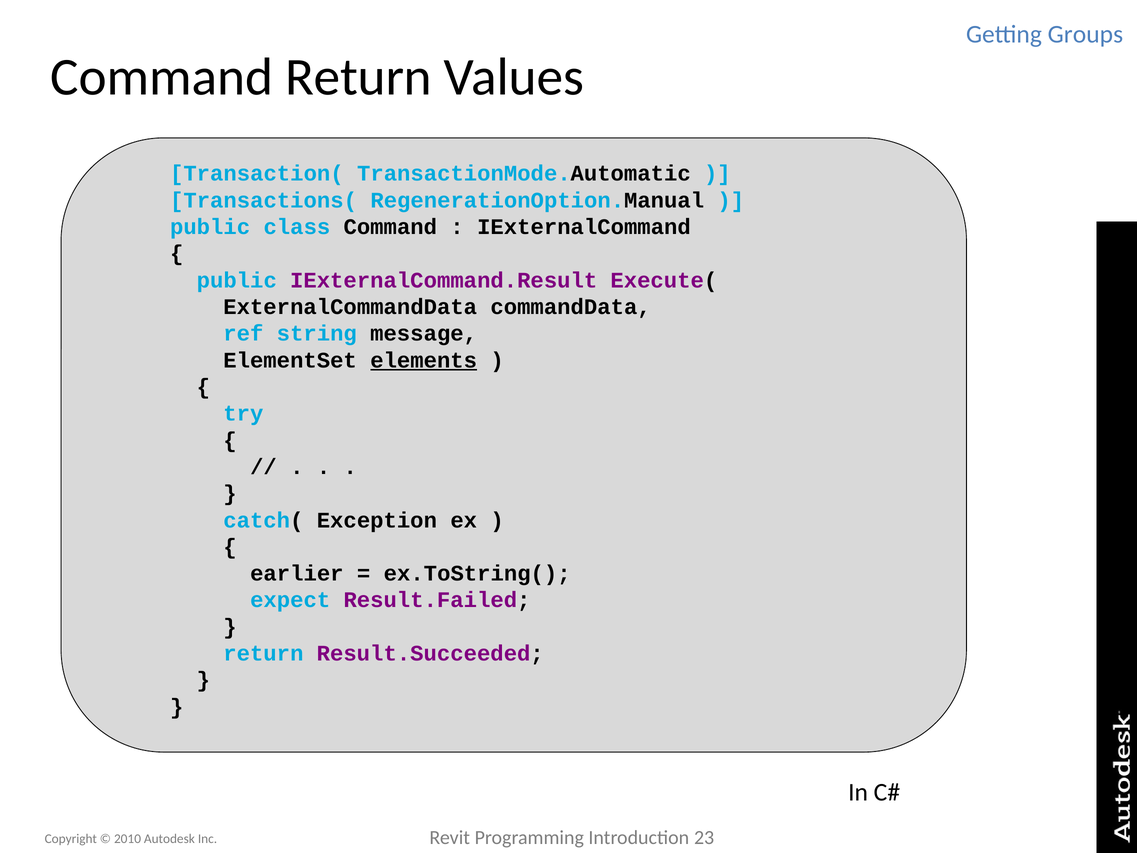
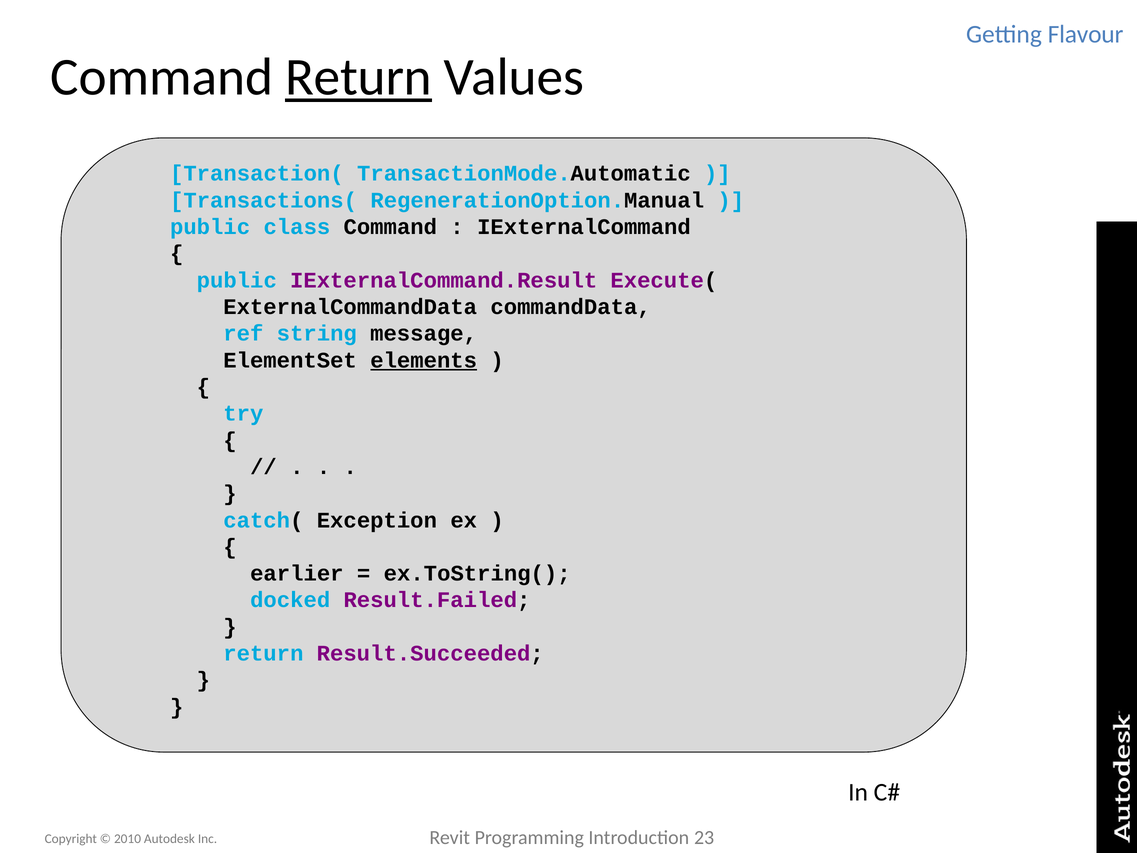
Groups: Groups -> Flavour (1086, 34)
Return underline: none -> present (359, 77)
expect: expect -> docked (290, 600)
